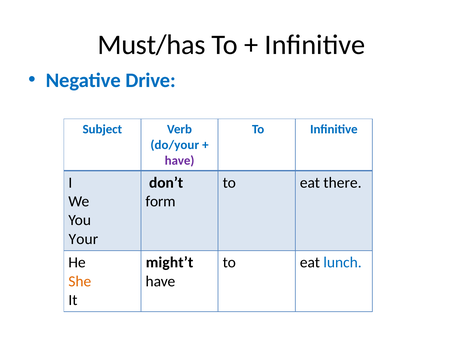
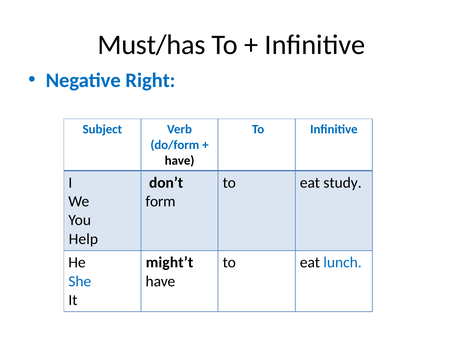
Drive: Drive -> Right (151, 80)
do/your: do/your -> do/form (175, 145)
have colour: purple -> black (180, 161)
there: there -> study (343, 183)
Your: Your -> Help (83, 239)
She colour: orange -> blue (80, 282)
